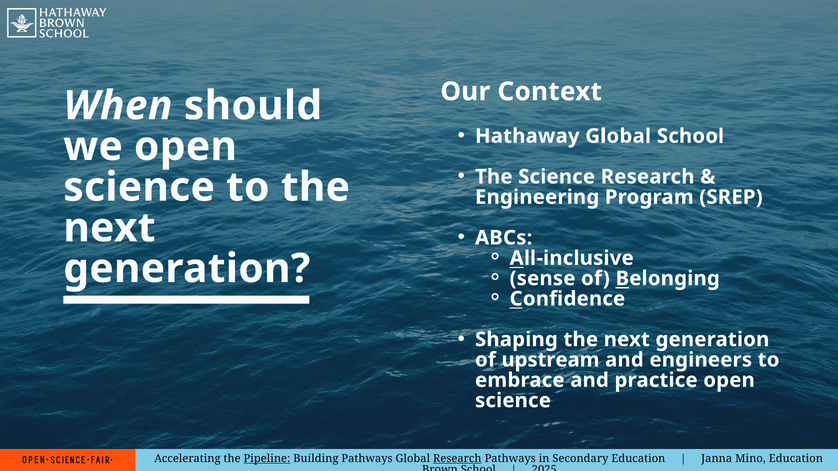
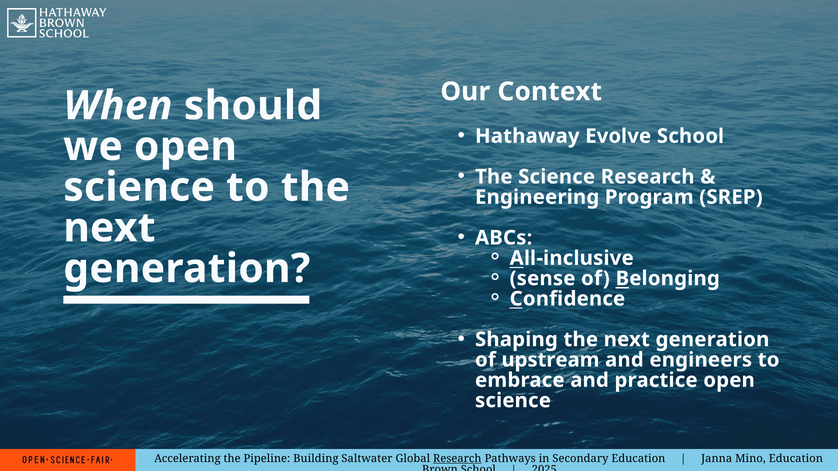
Hathaway Global: Global -> Evolve (618, 136)
Pipeline underline: present -> none (267, 459)
Building Pathways: Pathways -> Saltwater (367, 459)
